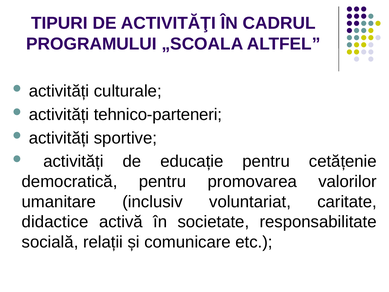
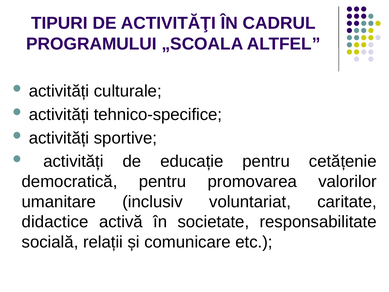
tehnico-parteneri: tehnico-parteneri -> tehnico-specifice (158, 114)
